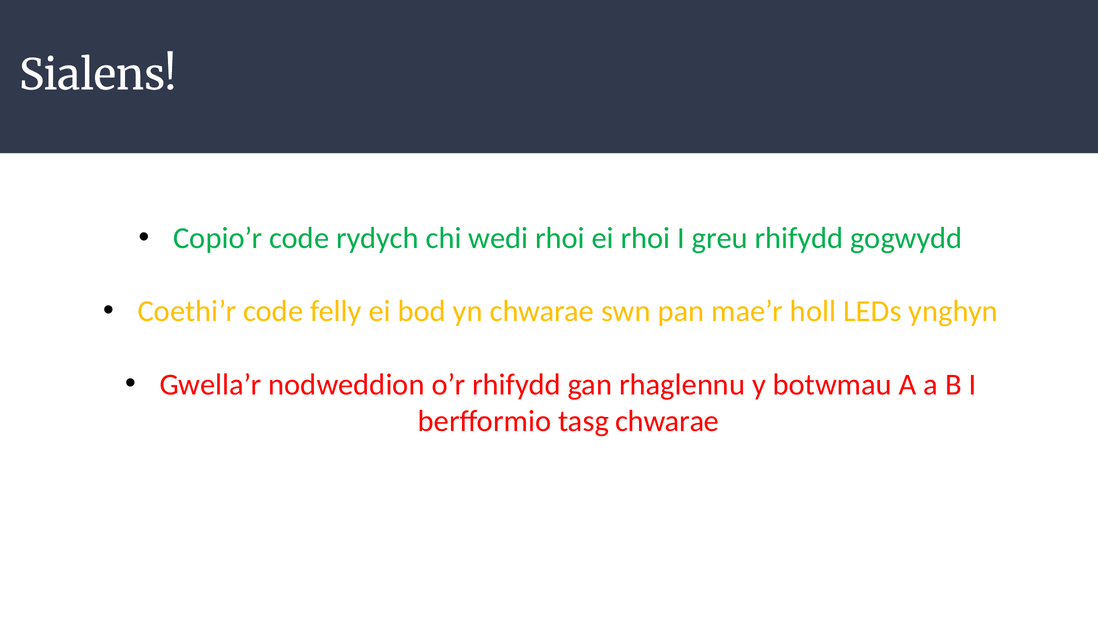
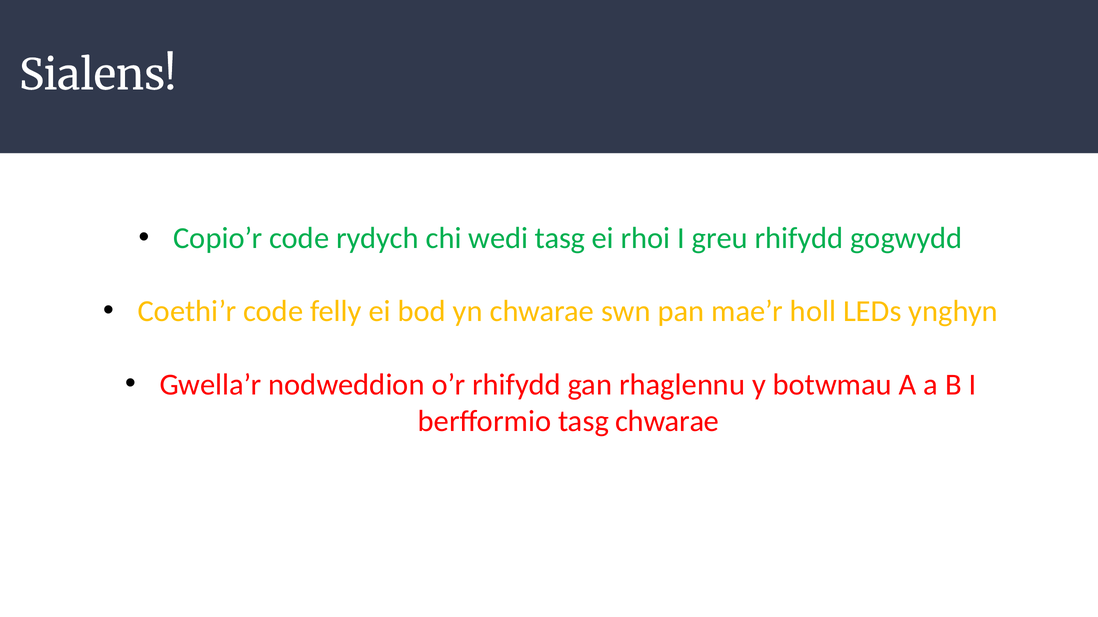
wedi rhoi: rhoi -> tasg (560, 239)
